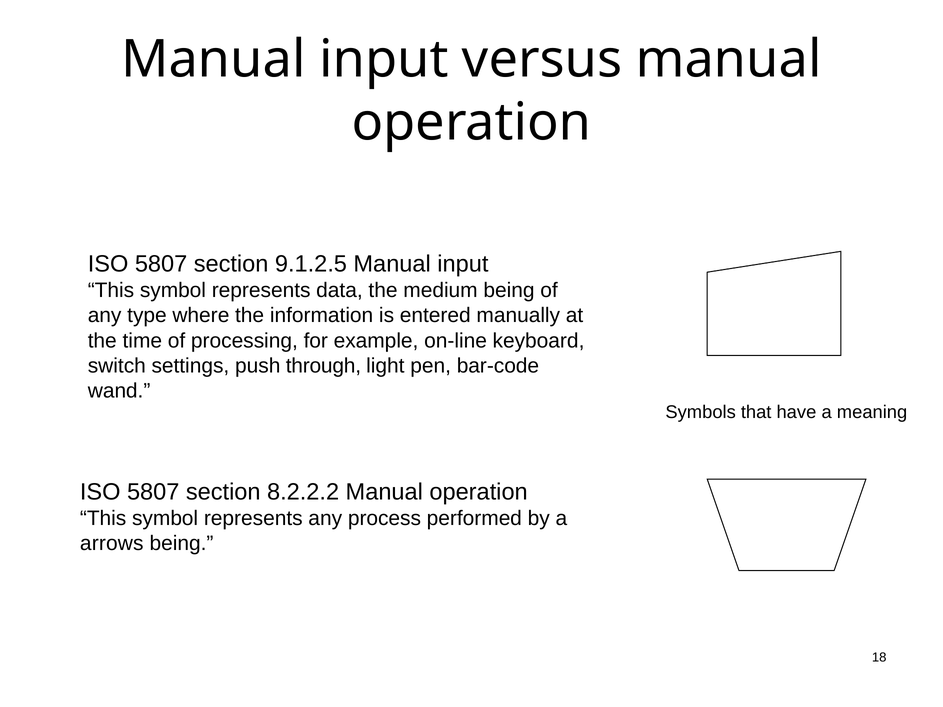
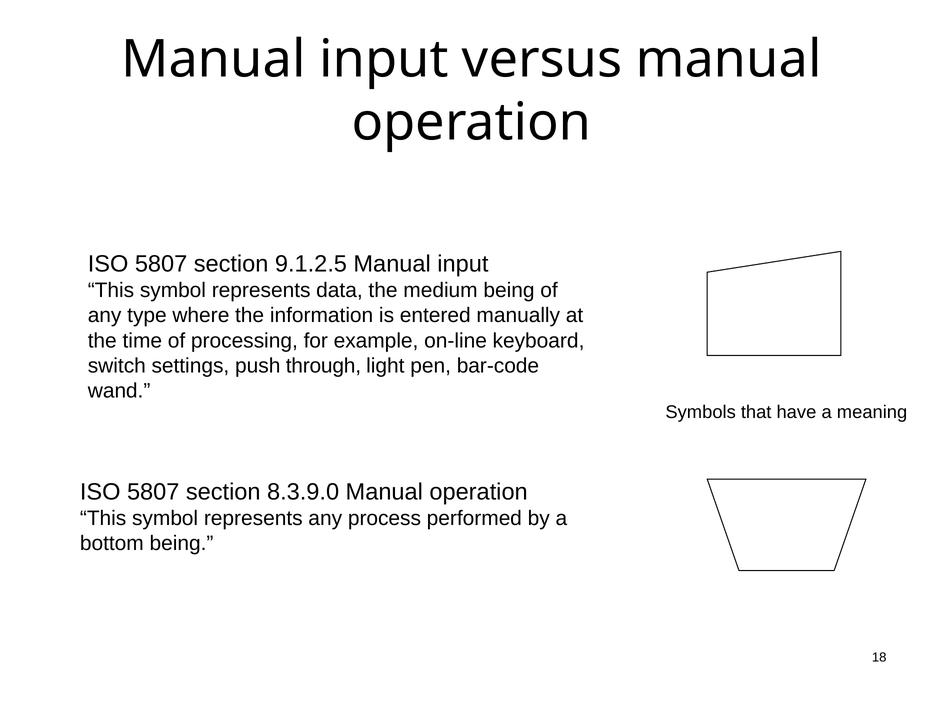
8.2.2.2: 8.2.2.2 -> 8.3.9.0 (303, 492)
arrows: arrows -> bottom (112, 544)
